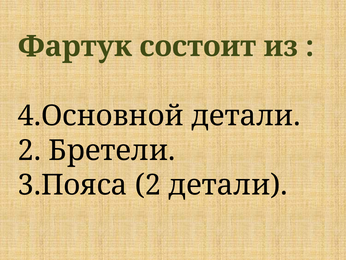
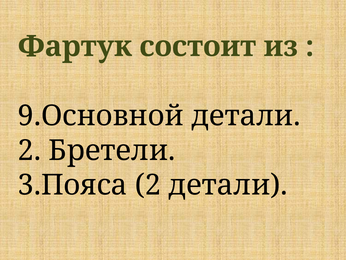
4.Основной: 4.Основной -> 9.Основной (101, 116)
